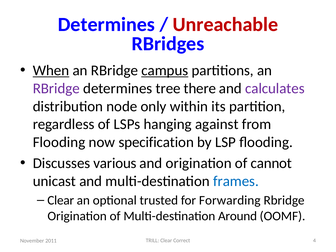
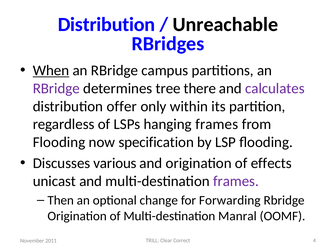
Determines: Determines -> Distribution (106, 24)
Unreachable colour: red -> black (225, 24)
campus underline: present -> none (165, 70)
node: node -> offer (122, 106)
hanging against: against -> frames (217, 124)
cannot: cannot -> effects (271, 163)
frames colour: blue -> purple (236, 181)
Clear: Clear -> Then (61, 200)
trusted: trusted -> change (159, 200)
Around: Around -> Manral (237, 216)
